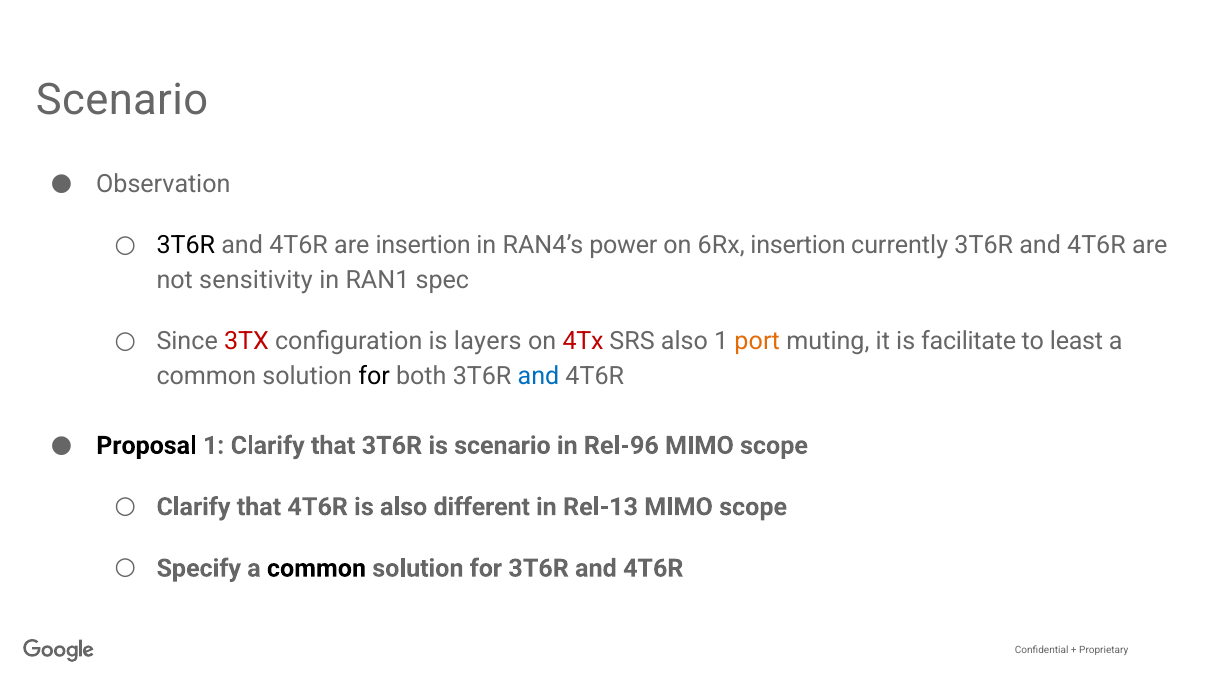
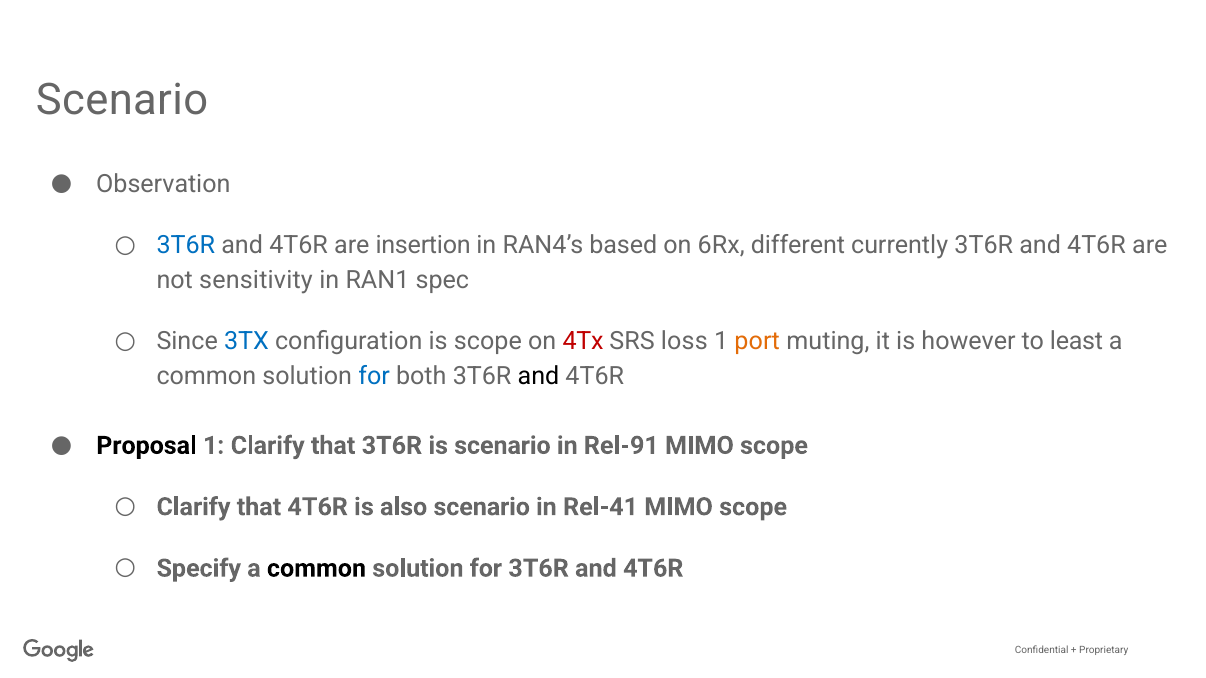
3T6R colour: black -> blue (186, 246)
power: power -> based (623, 246)
6Rx insertion: insertion -> different (798, 246)
3TX colour: red -> blue (246, 342)
is layers: layers -> scope (488, 342)
SRS also: also -> loss (684, 342)
facilitate: facilitate -> however (969, 342)
for colour: black -> blue (374, 376)
and colour: blue -> black (538, 376)
Rel-96: Rel-96 -> Rel-91 (621, 446)
also different: different -> scenario (482, 507)
Rel-13: Rel-13 -> Rel-41 (601, 507)
